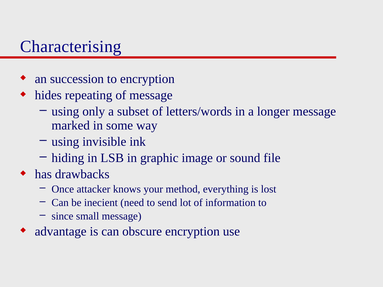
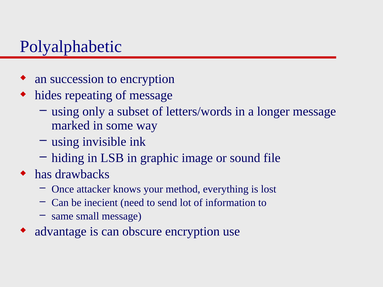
Characterising: Characterising -> Polyalphabetic (71, 46)
since: since -> same (62, 216)
